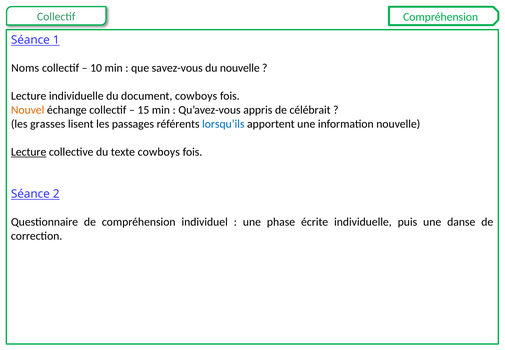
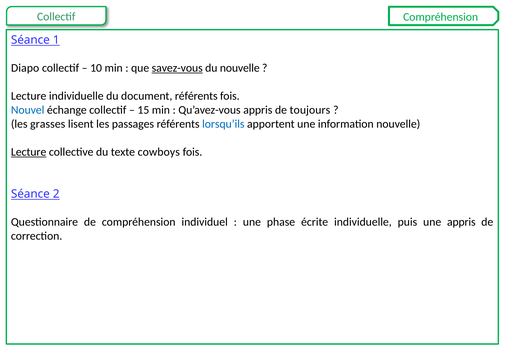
Noms: Noms -> Diapo (25, 68)
savez-vous underline: none -> present (177, 68)
document cowboys: cowboys -> référents (196, 96)
Nouvel colour: orange -> blue (28, 110)
célébrait: célébrait -> toujours (310, 110)
une danse: danse -> appris (461, 222)
